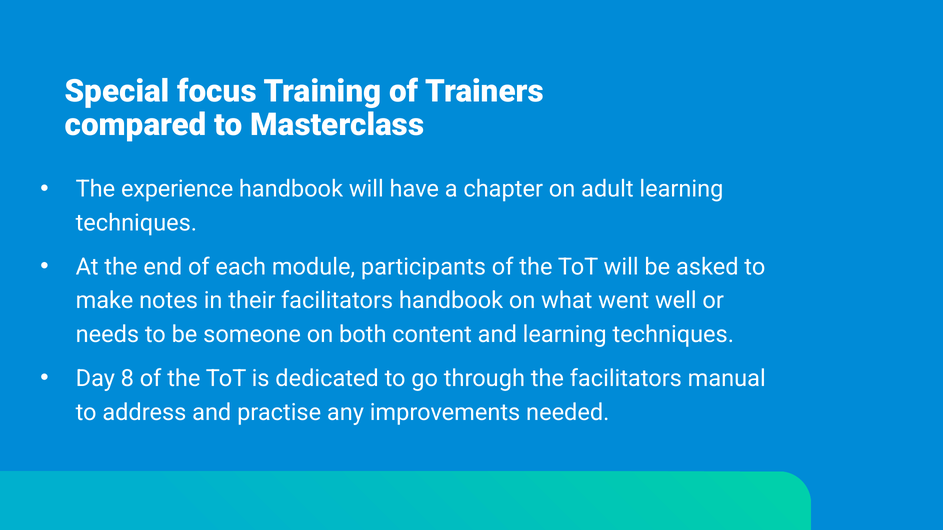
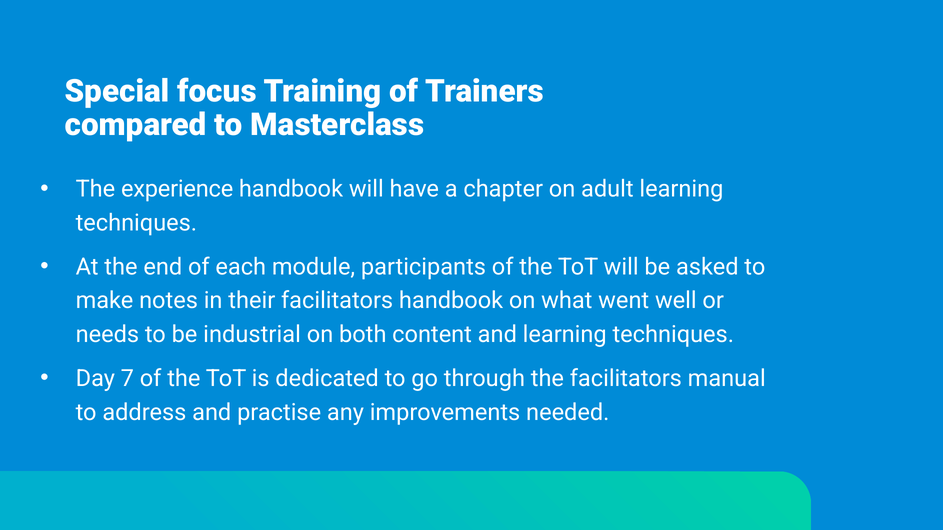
someone: someone -> industrial (252, 335)
8: 8 -> 7 (127, 379)
